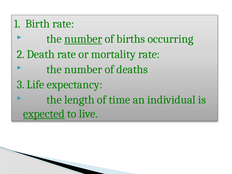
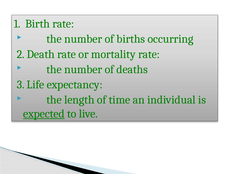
number underline: present -> none (83, 39)
